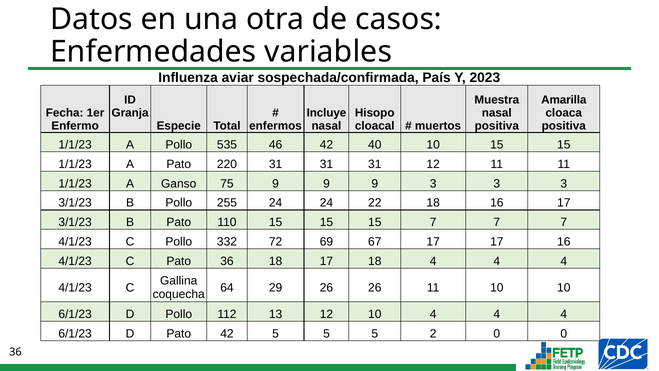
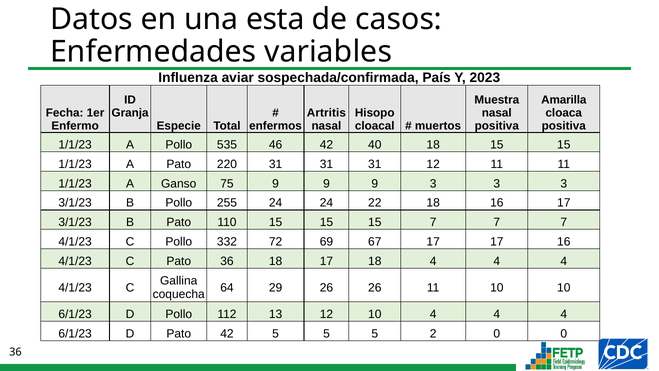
otra: otra -> esta (275, 19)
Incluye: Incluye -> Artritis (326, 113)
40 10: 10 -> 18 (433, 145)
